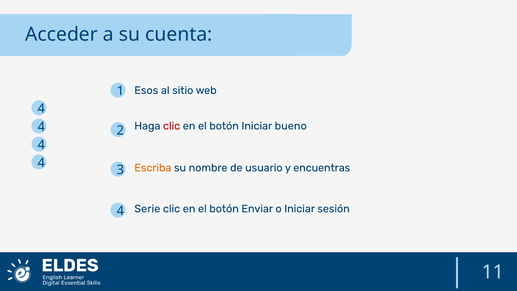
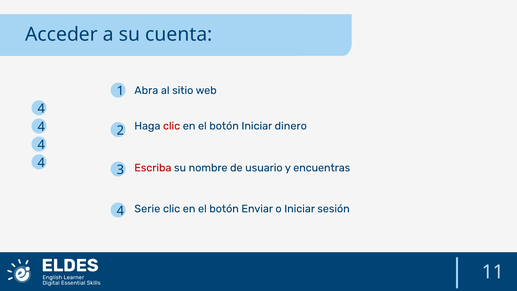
Esos: Esos -> Abra (146, 90)
bueno: bueno -> dinero (291, 126)
Escriba colour: orange -> red (153, 168)
